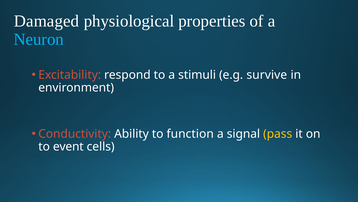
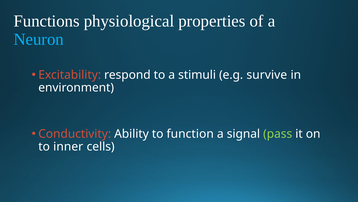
Damaged: Damaged -> Functions (47, 21)
pass colour: yellow -> light green (278, 133)
event: event -> inner (68, 146)
